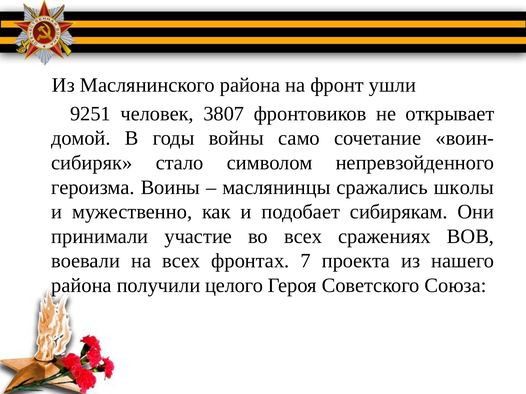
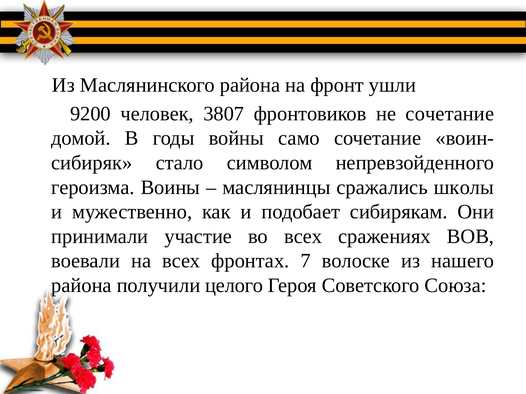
9251: 9251 -> 9200 (90, 114)
не открывает: открывает -> сочетание (450, 114)
проекта: проекта -> волоске (356, 261)
